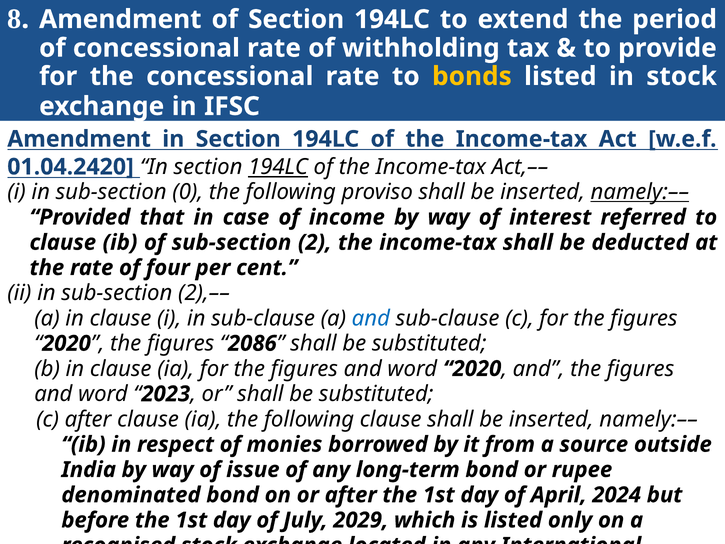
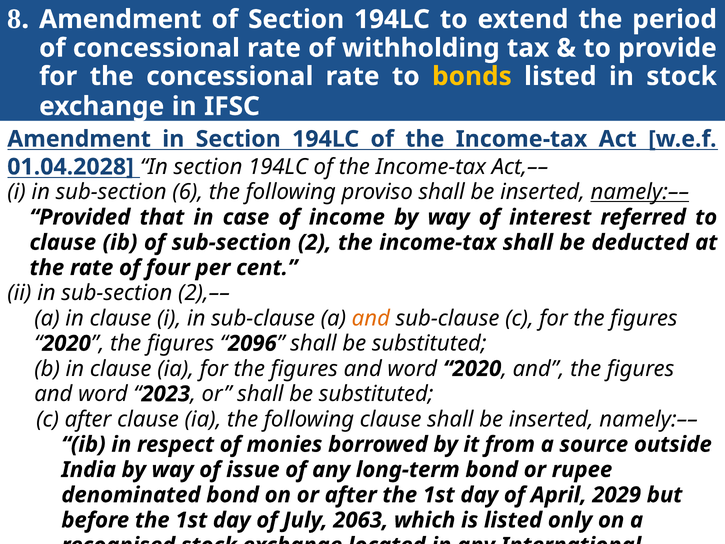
01.04.2420: 01.04.2420 -> 01.04.2028 (71, 167)
194LC underline: present -> none (278, 167)
0: 0 -> 6 (188, 192)
and colour: blue -> orange (371, 318)
2086: 2086 -> 2096 (252, 343)
2024: 2024 -> 2029 (617, 495)
2029: 2029 -> 2063 (361, 520)
